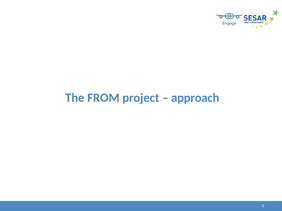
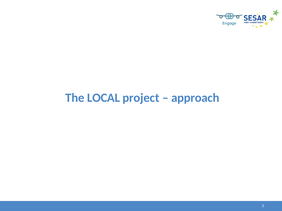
FROM: FROM -> LOCAL (104, 98)
